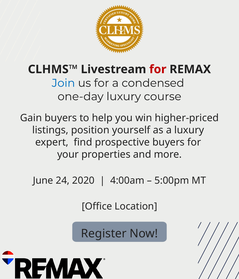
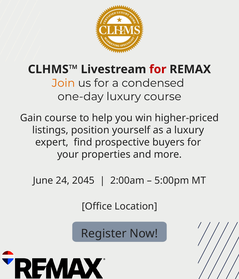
Join colour: blue -> orange (63, 83)
Gain buyers: buyers -> course (61, 118)
2020: 2020 -> 2045 (83, 180)
4:00am: 4:00am -> 2:00am (127, 180)
